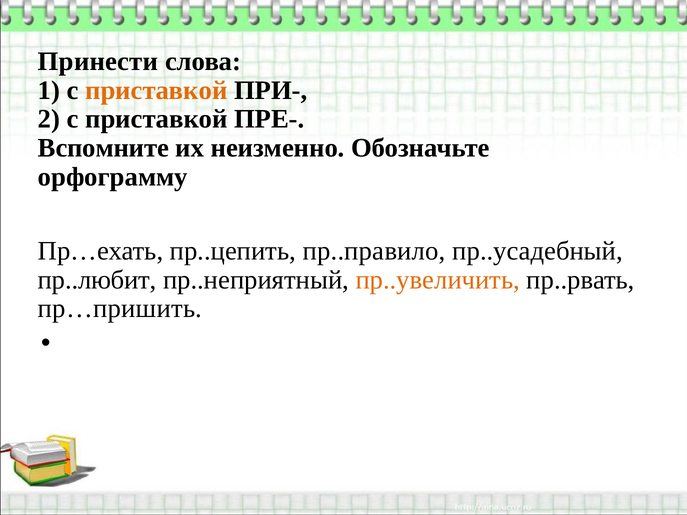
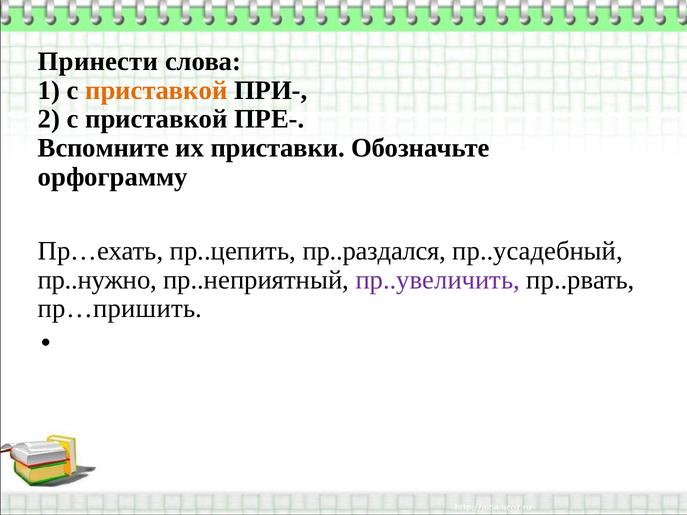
неизменно: неизменно -> приставки (278, 148)
пр..правило: пр..правило -> пр..раздался (374, 251)
пр..любит: пр..любит -> пр..нужно (97, 280)
пр..увеличить colour: orange -> purple (438, 280)
